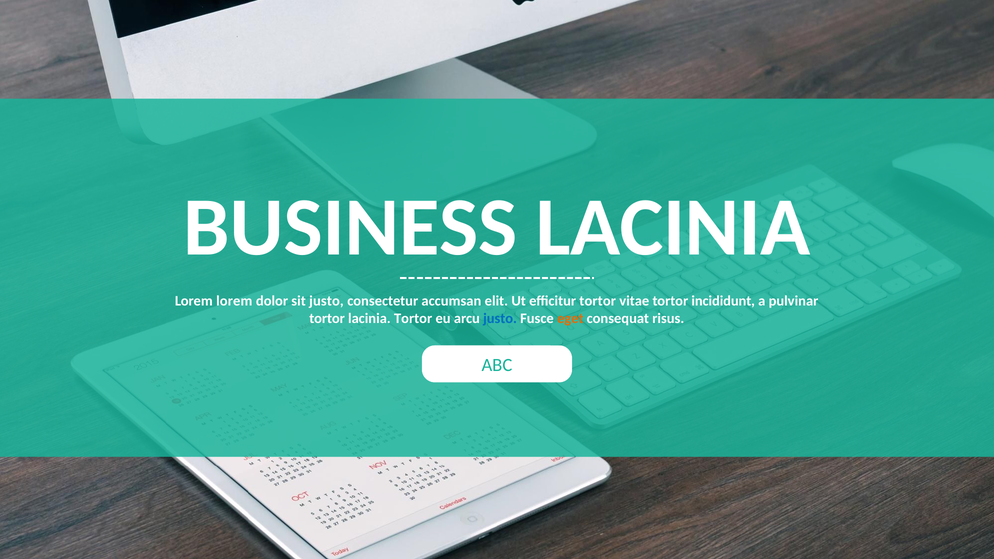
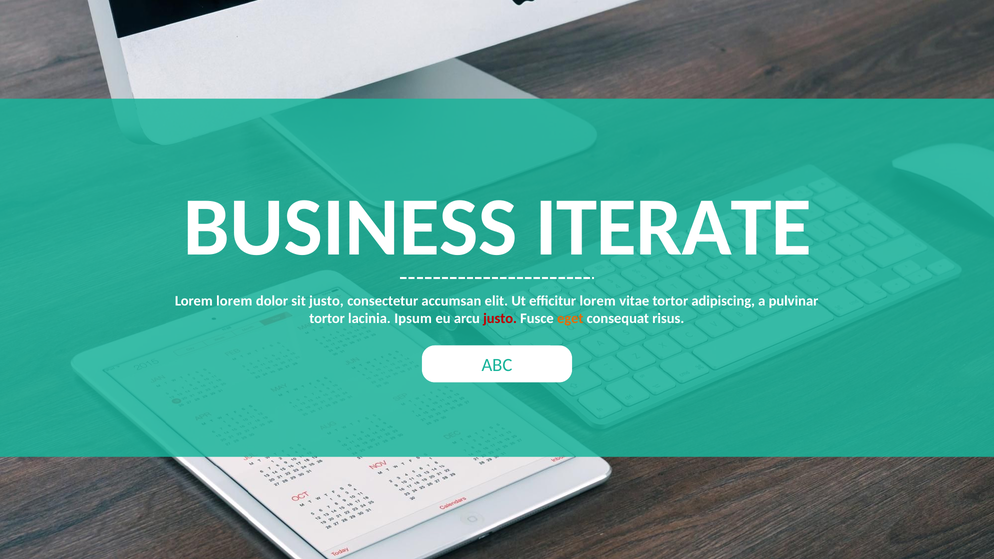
BUSINESS LACINIA: LACINIA -> ITERATE (673, 227)
efficitur tortor: tortor -> lorem (598, 301)
incididunt: incididunt -> adipiscing (723, 301)
lacinia Tortor: Tortor -> Ipsum (413, 318)
justo colour: blue -> red (500, 318)
